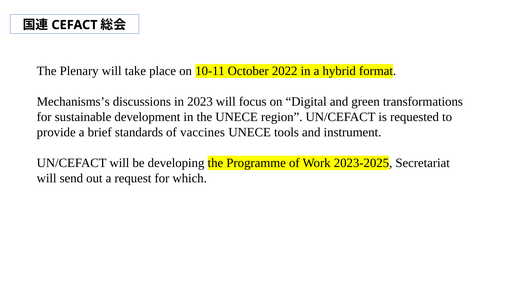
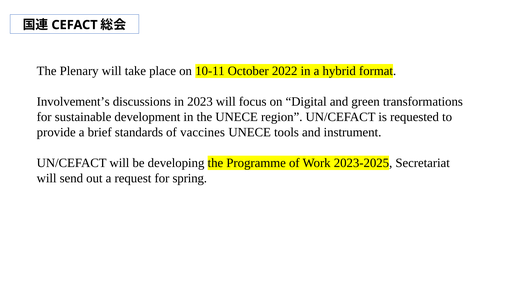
Mechanisms’s: Mechanisms’s -> Involvement’s (73, 102)
which: which -> spring (190, 178)
